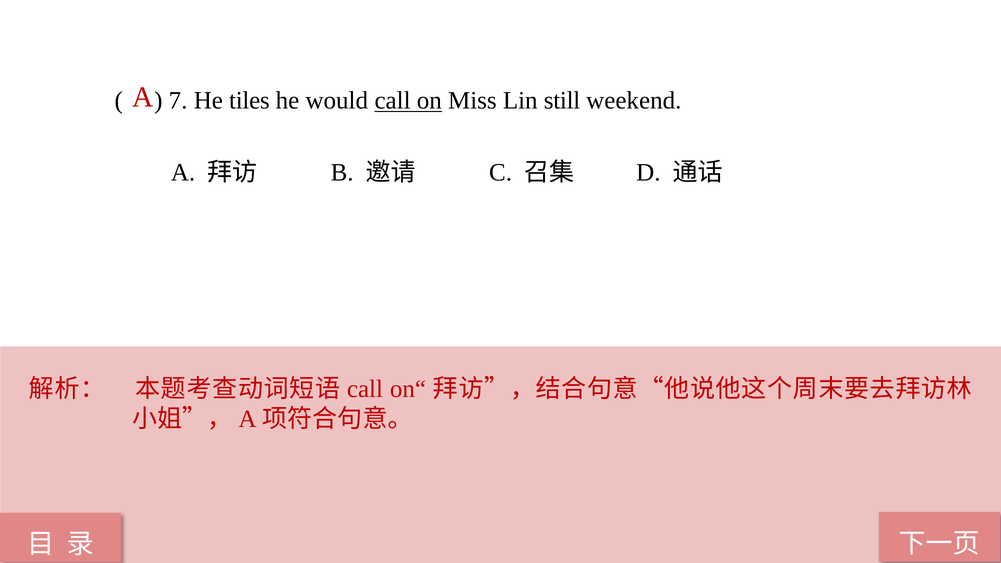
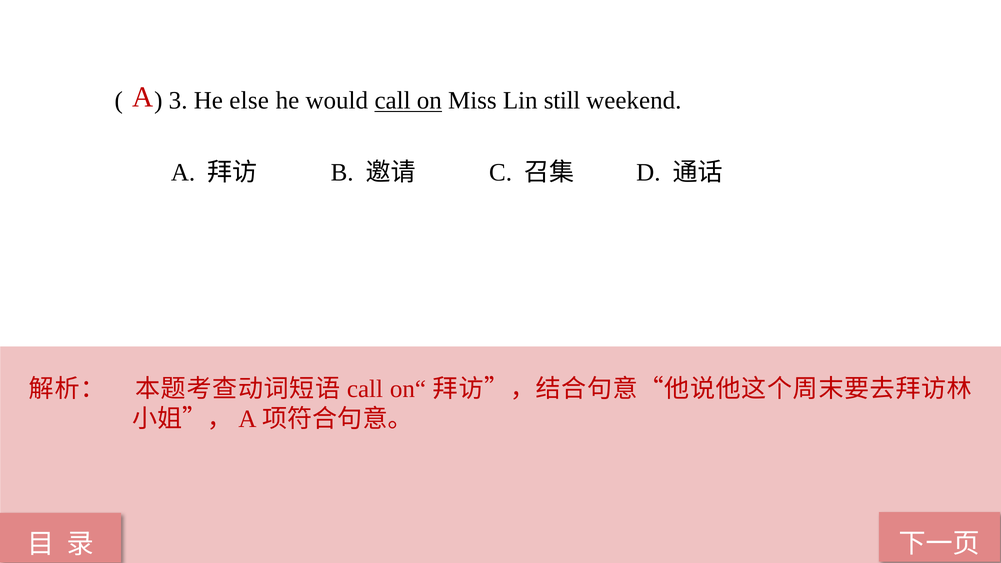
7: 7 -> 3 (178, 100)
tiles: tiles -> else (249, 100)
